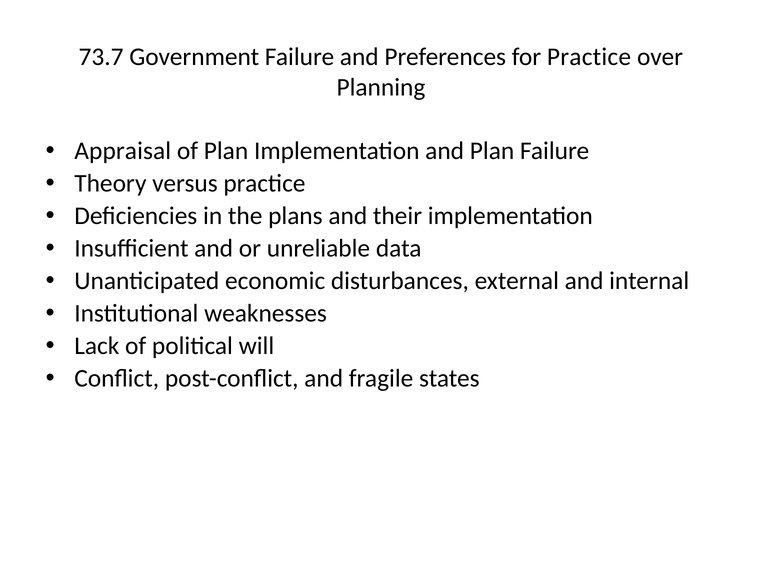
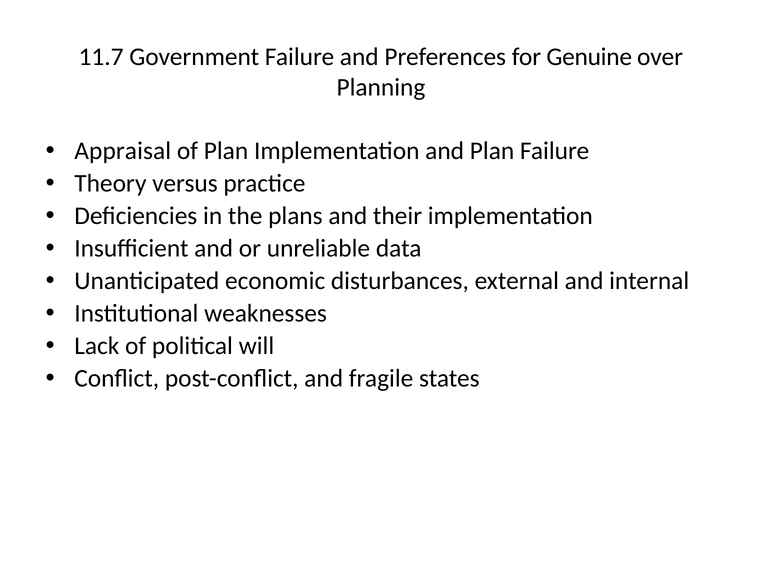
73.7: 73.7 -> 11.7 (101, 57)
for Practice: Practice -> Genuine (589, 57)
